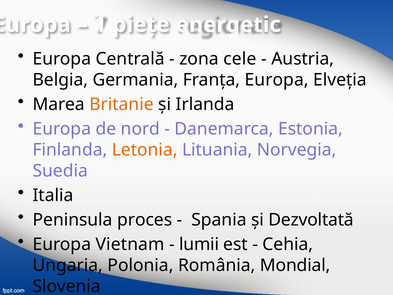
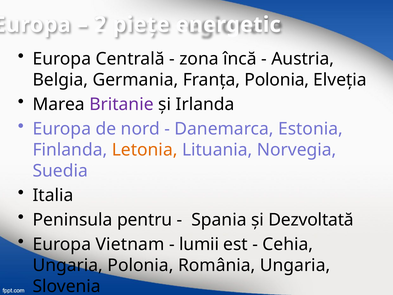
1: 1 -> 2 (100, 25)
cele: cele -> încă (240, 59)
Franţa Europa: Europa -> Polonia (277, 80)
Britanie colour: orange -> purple (121, 104)
proces: proces -> pentru (145, 220)
România Mondial: Mondial -> Ungaria (295, 265)
